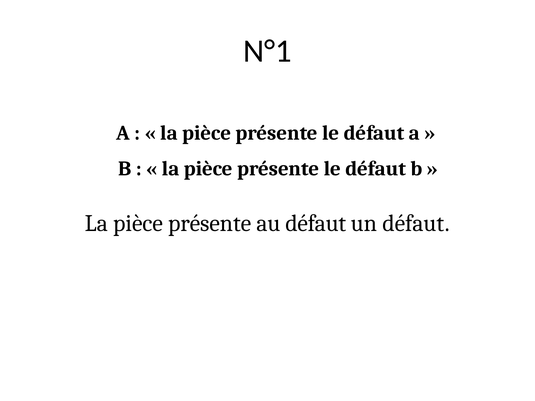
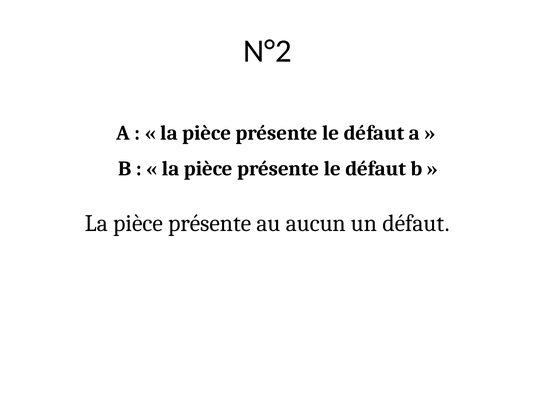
N°1: N°1 -> N°2 (267, 51)
au défaut: défaut -> aucun (316, 223)
